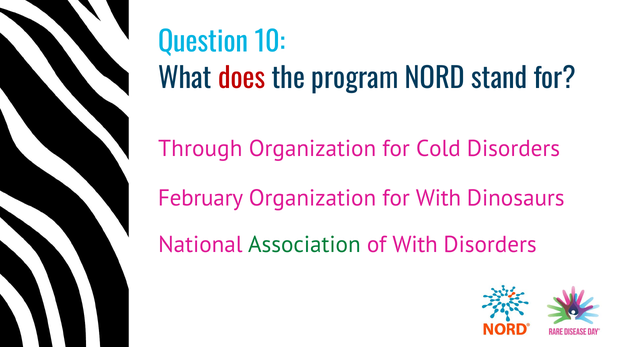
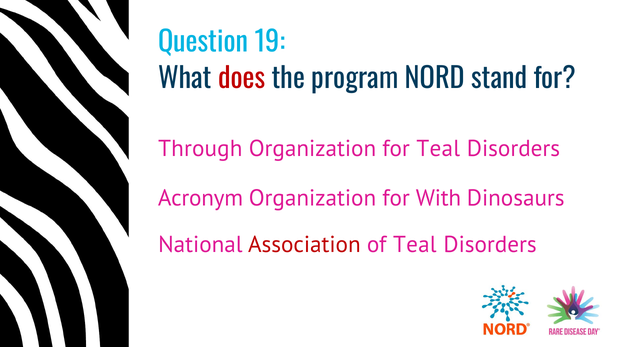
10: 10 -> 19 (270, 43)
for Cold: Cold -> Teal (438, 149)
February: February -> Acronym (200, 198)
Association colour: green -> red (304, 245)
of With: With -> Teal (415, 245)
